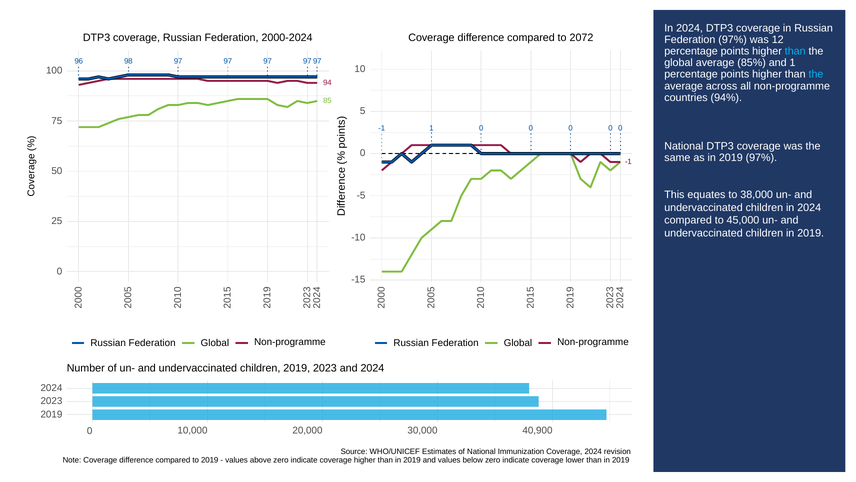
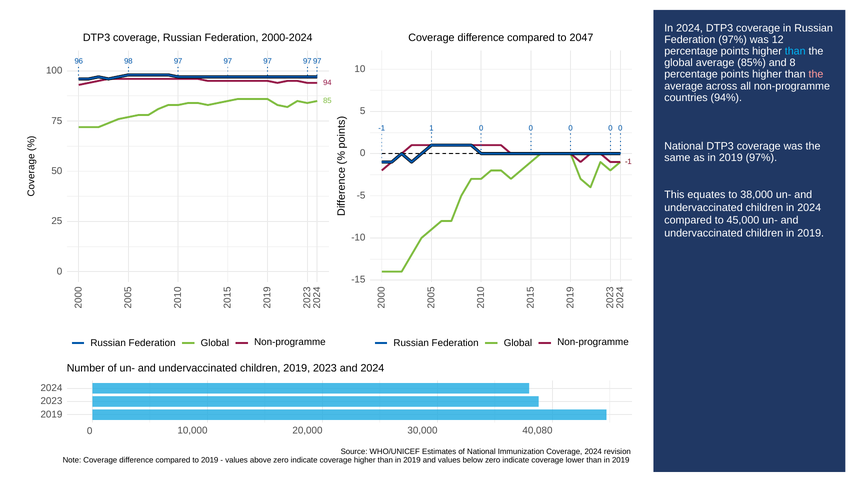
2072: 2072 -> 2047 (581, 38)
and 1: 1 -> 8 (792, 63)
the colour: light blue -> pink (816, 74)
40,900: 40,900 -> 40,080 (537, 430)
